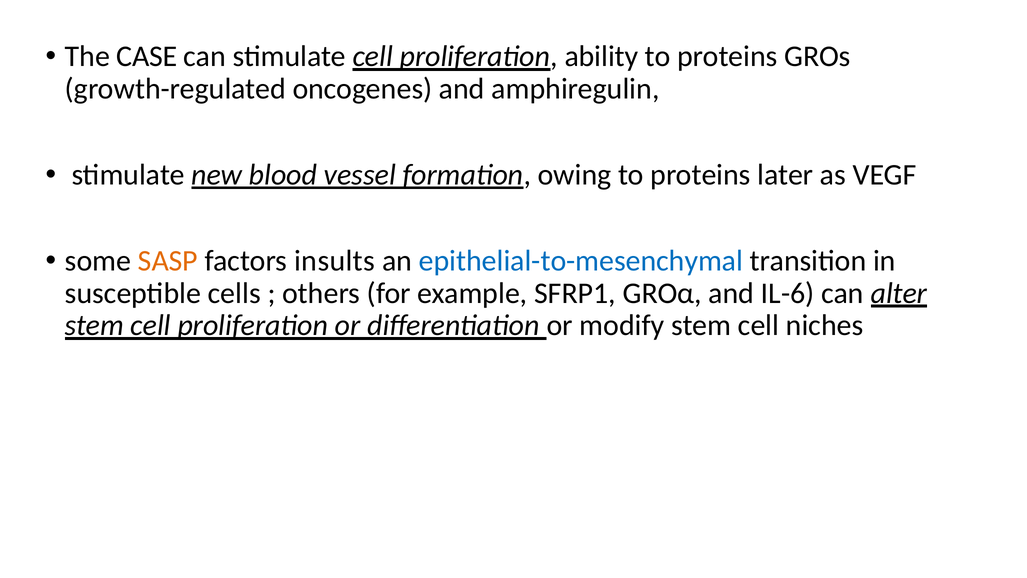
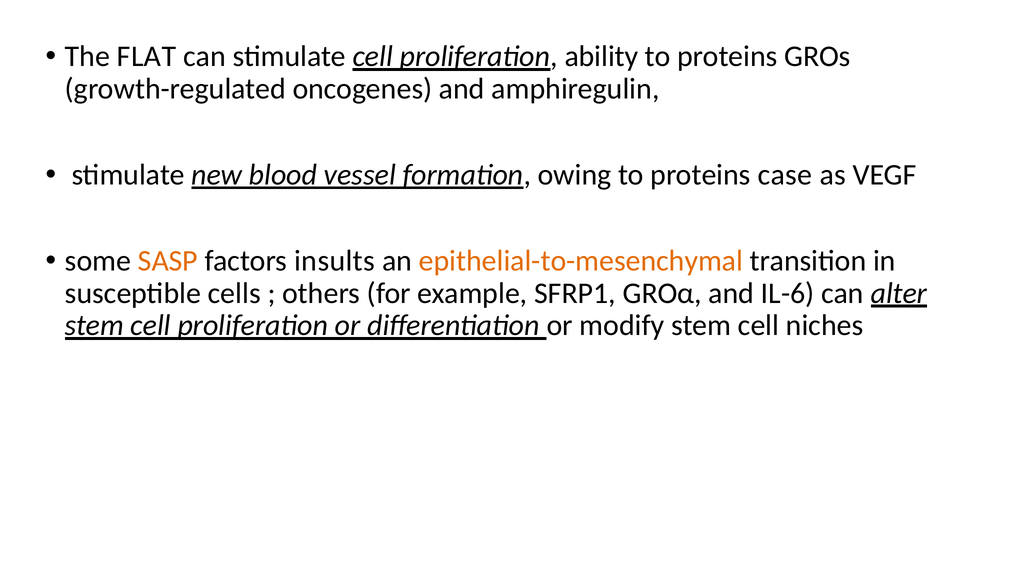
CASE: CASE -> FLAT (147, 57)
later: later -> case (785, 175)
epithelial-to-mesenchymal colour: blue -> orange (581, 261)
